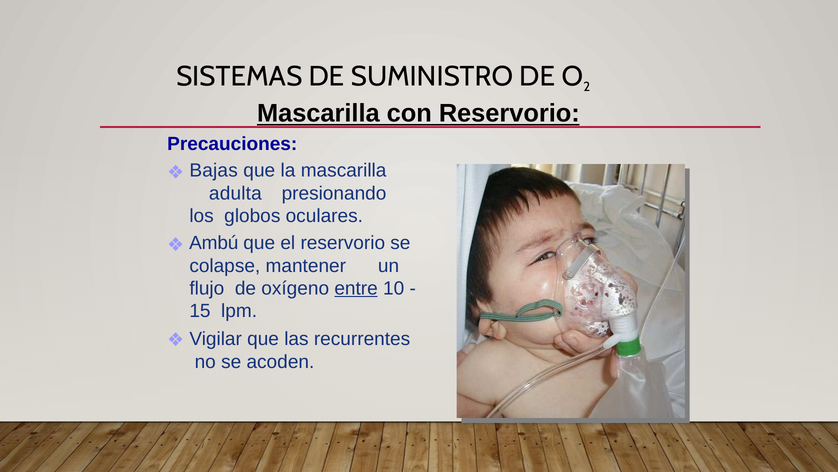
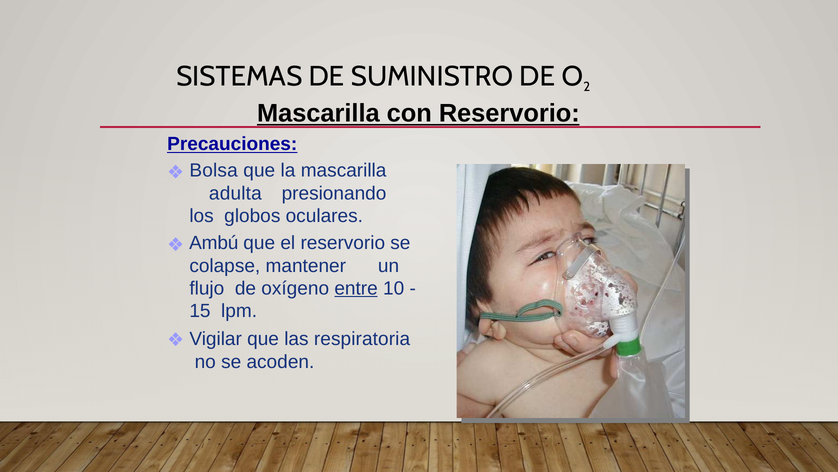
Precauciones underline: none -> present (232, 144)
Bajas: Bajas -> Bolsa (214, 170)
recurrentes: recurrentes -> respiratoria (362, 339)
